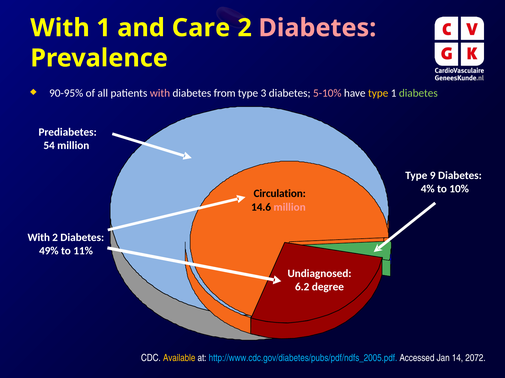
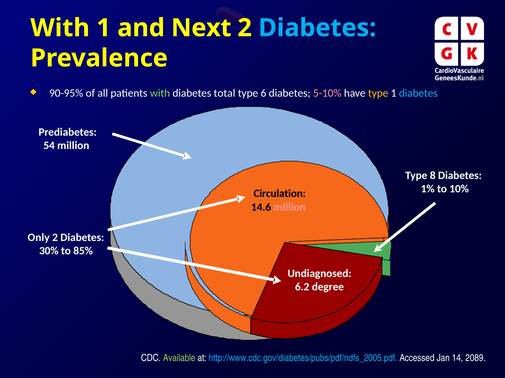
Care: Care -> Next (201, 28)
Diabetes colour: pink -> light blue (317, 28)
with colour: pink -> light green (160, 93)
from: from -> total (225, 93)
3: 3 -> 6 (263, 93)
diabetes colour: light green -> light blue (418, 93)
9: 9 -> 8 (433, 176)
4%: 4% -> 1% (428, 189)
With: With -> Only (39, 238)
49%: 49% -> 30% (49, 251)
11%: 11% -> 85% (83, 251)
Available colour: yellow -> light green (179, 359)
2072: 2072 -> 2089 (475, 359)
